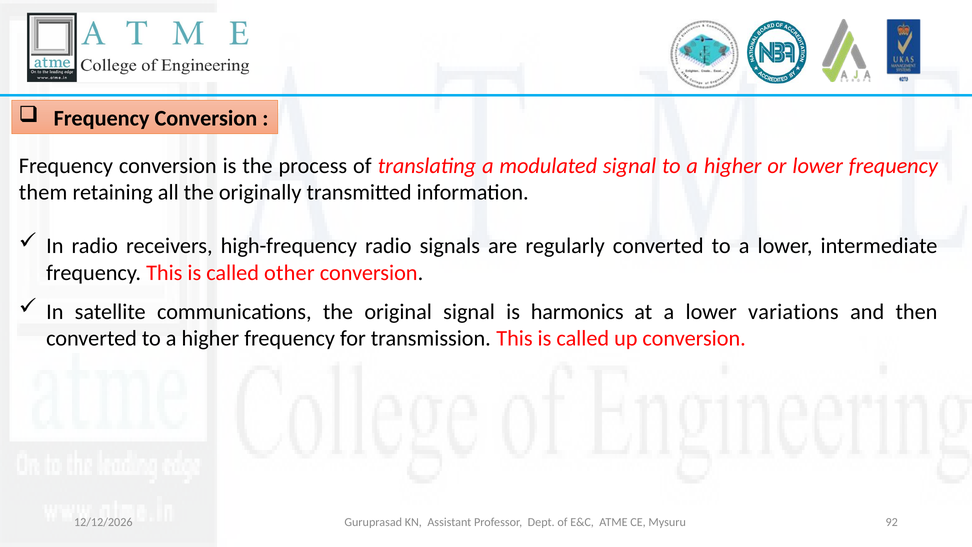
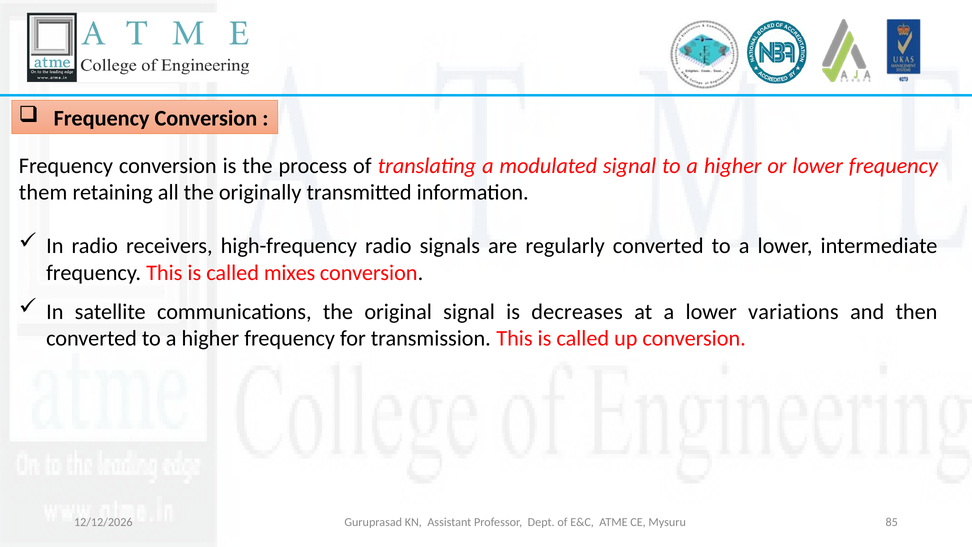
other: other -> mixes (290, 273)
harmonics: harmonics -> decreases (577, 312)
92: 92 -> 85 (892, 522)
